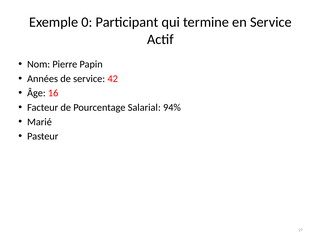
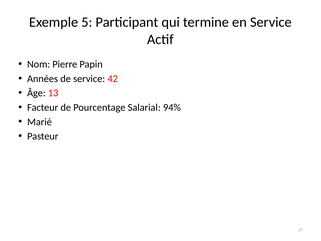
0: 0 -> 5 (87, 22)
16: 16 -> 13 (53, 93)
